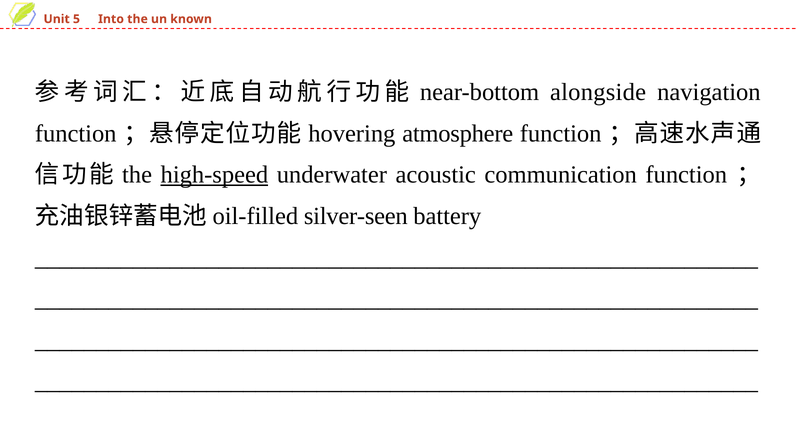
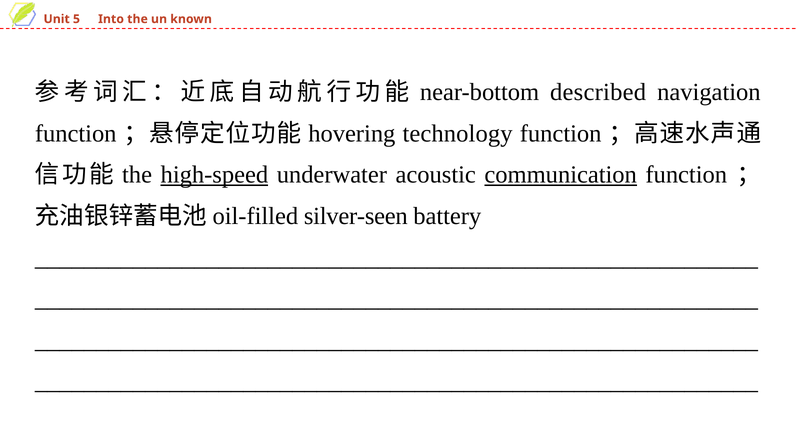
alongside: alongside -> described (598, 92)
atmosphere: atmosphere -> technology (458, 133)
communication underline: none -> present (561, 175)
